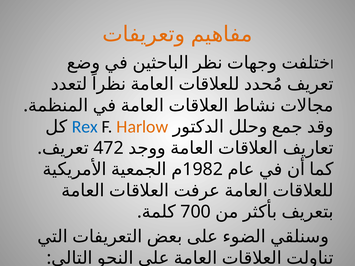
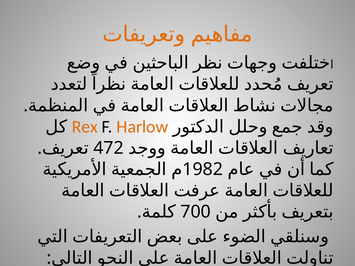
Rex colour: blue -> orange (85, 127)
